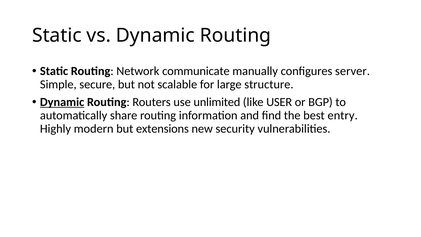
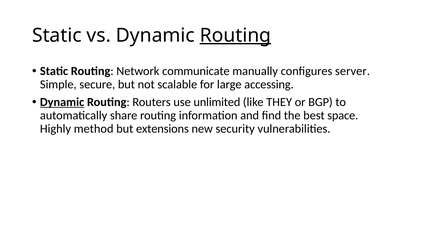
Routing underline: none -> present (235, 35)
structure: structure -> accessing (269, 84)
USER: USER -> THEY (279, 102)
entry: entry -> space (343, 115)
modern: modern -> method (94, 129)
